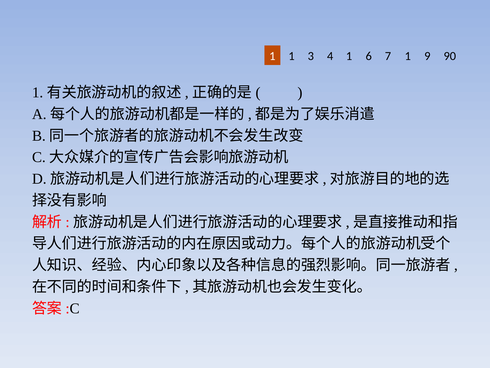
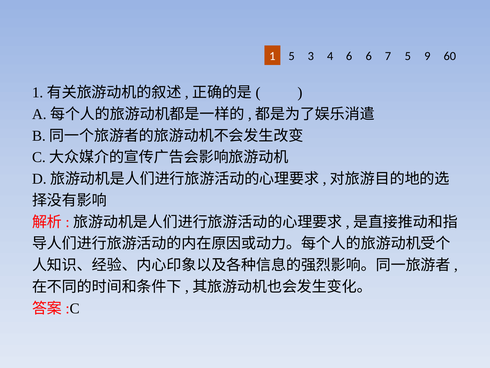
1 1: 1 -> 5 (292, 56)
4 1: 1 -> 6 (349, 56)
7 1: 1 -> 5 (408, 56)
90: 90 -> 60 (450, 56)
